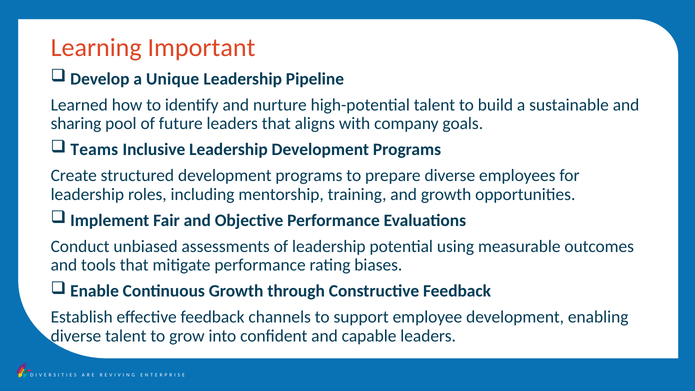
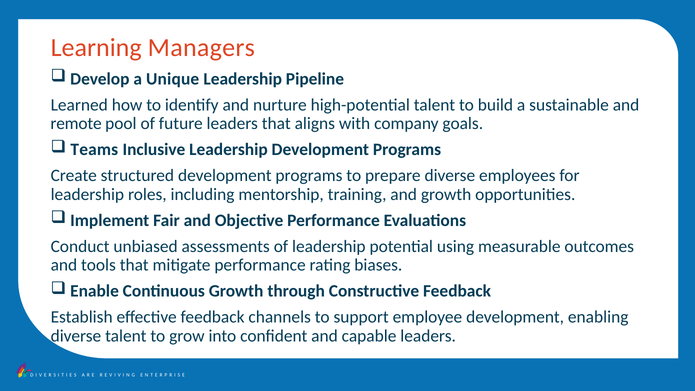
Important: Important -> Managers (201, 48)
sharing: sharing -> remote (76, 124)
